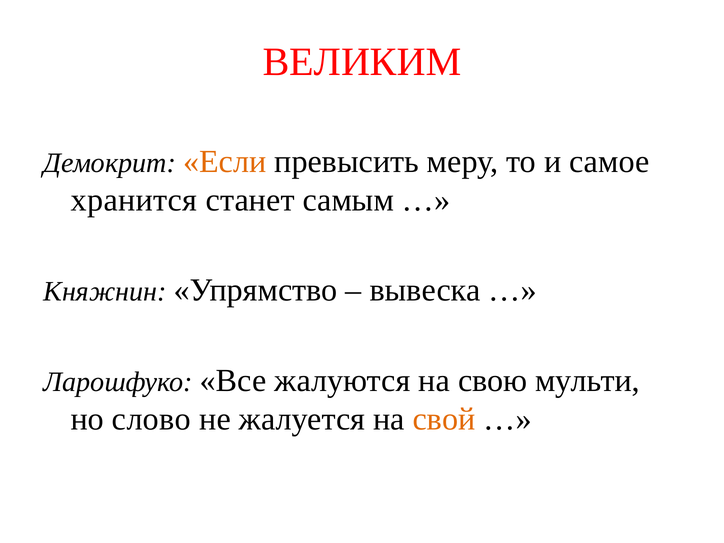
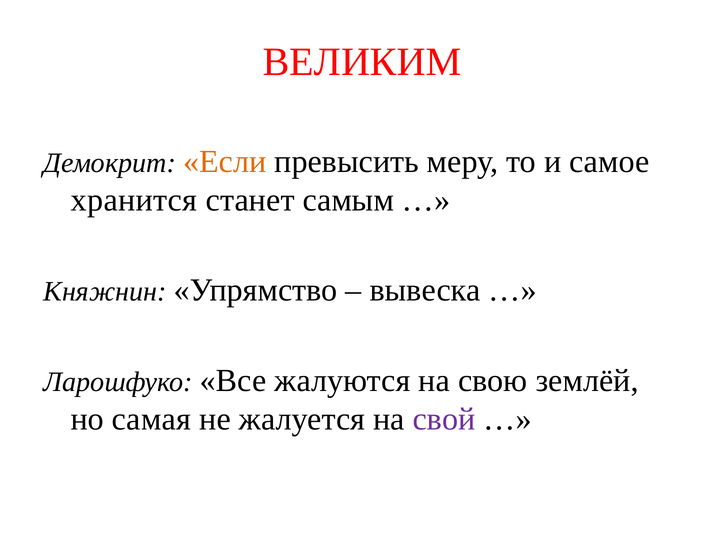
мульти: мульти -> землёй (587, 381)
слово: слово -> самая (151, 419)
свой colour: orange -> purple (444, 419)
